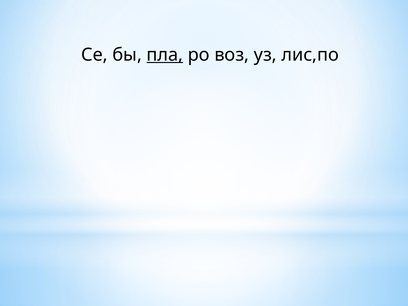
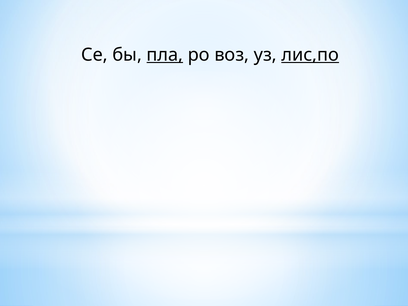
лис,по underline: none -> present (310, 55)
